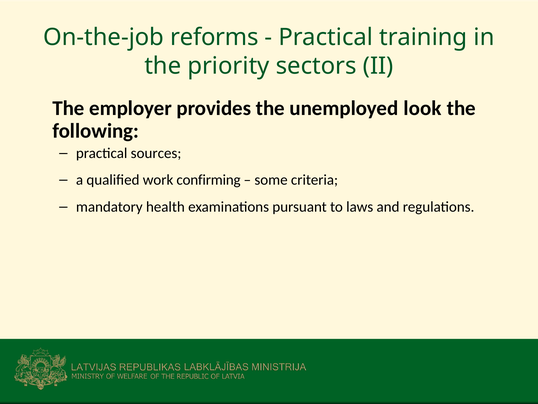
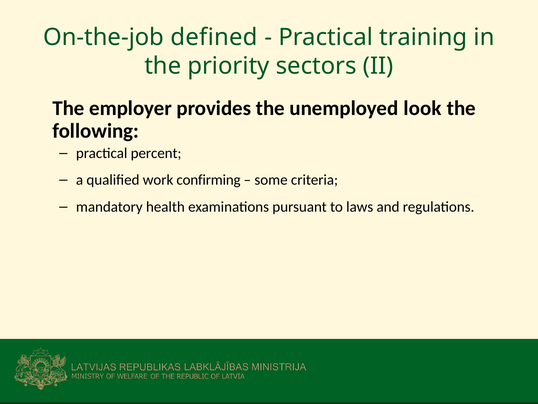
reforms: reforms -> defined (214, 37)
sources: sources -> percent (156, 153)
